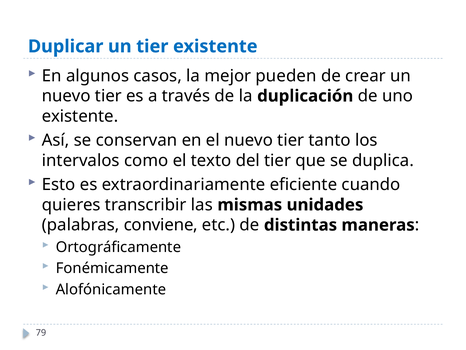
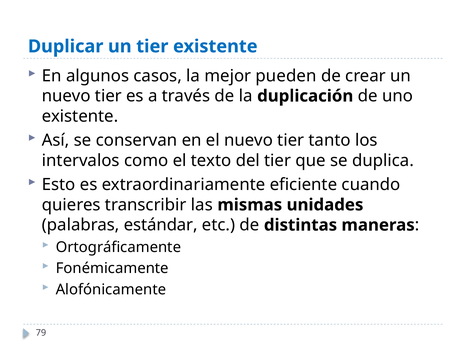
conviene: conviene -> estándar (161, 225)
